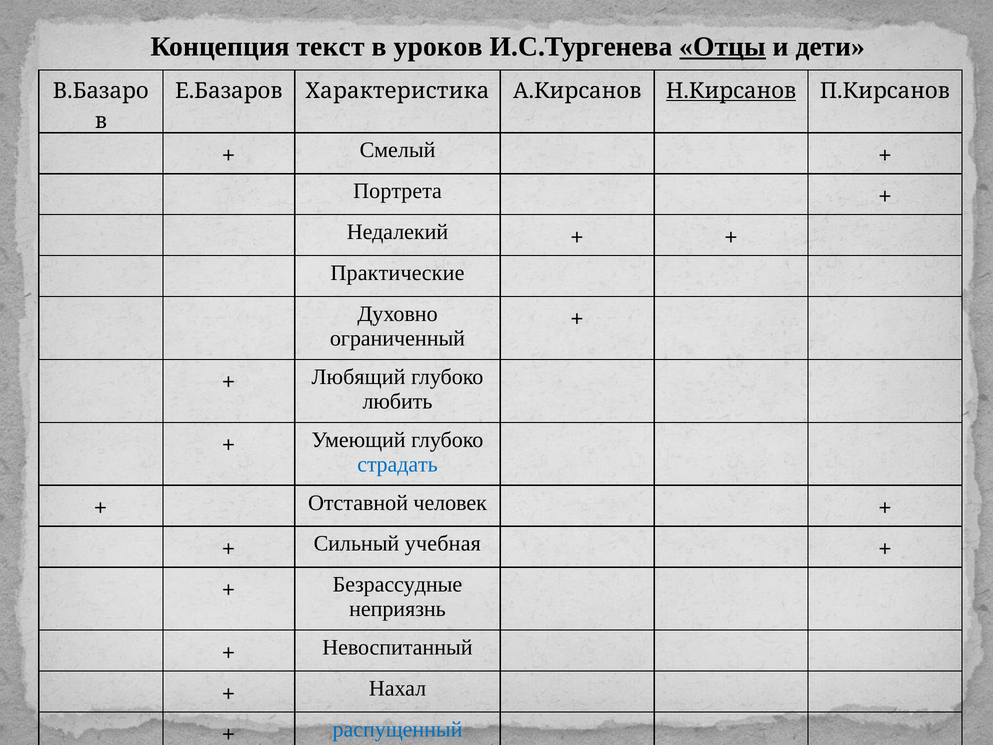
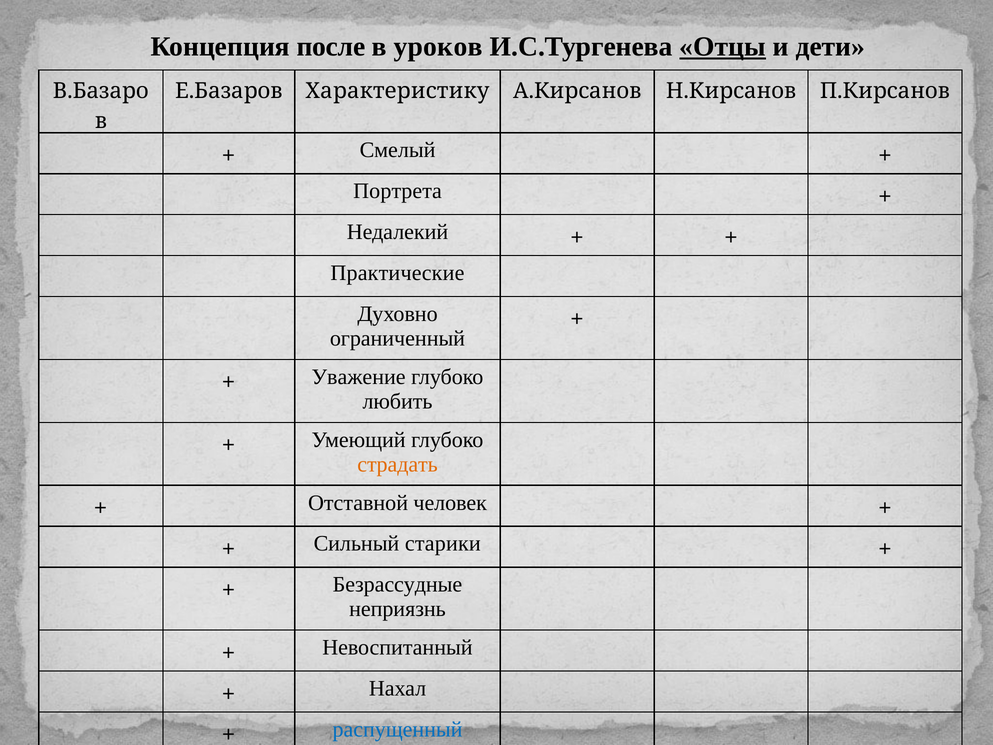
текст: текст -> после (331, 47)
Характеристика: Характеристика -> Характеристику (397, 91)
Н.Кирсанов underline: present -> none (731, 91)
Любящий: Любящий -> Уважение (359, 377)
страдать colour: blue -> orange (398, 464)
учебная: учебная -> старики (443, 543)
